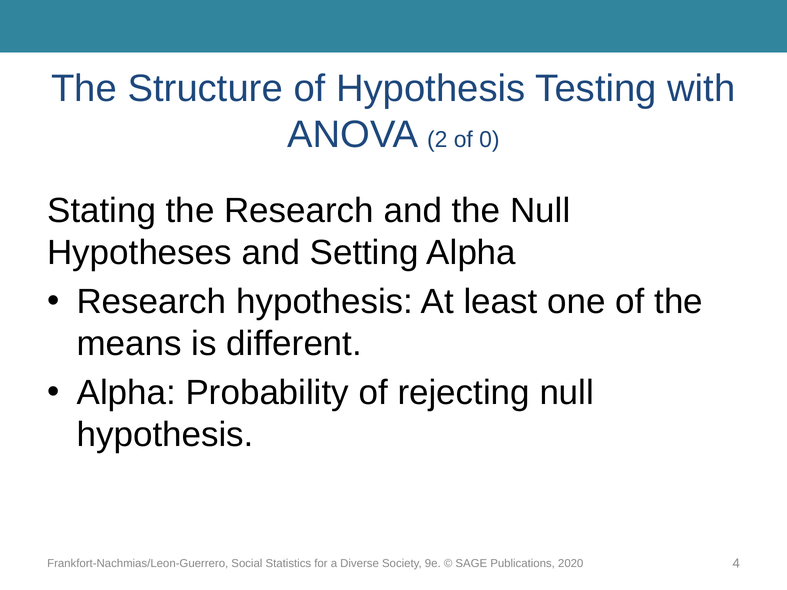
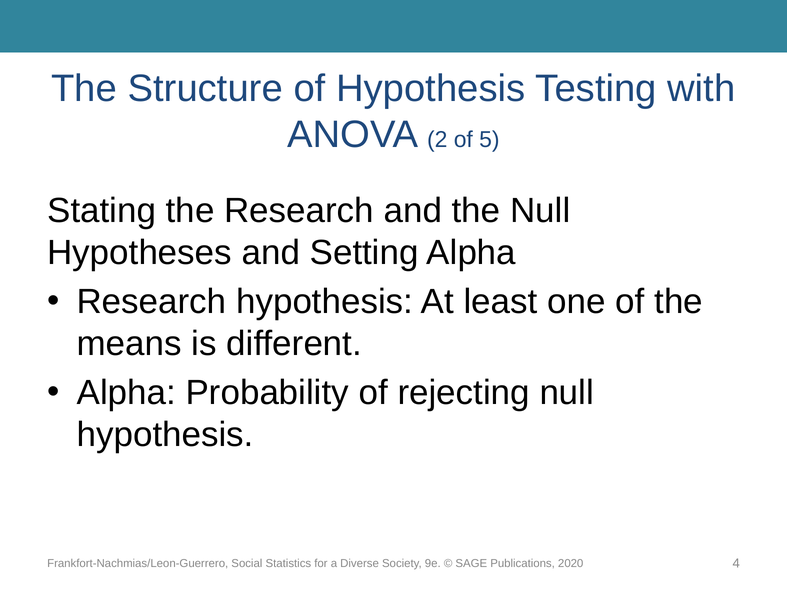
0: 0 -> 5 (489, 140)
